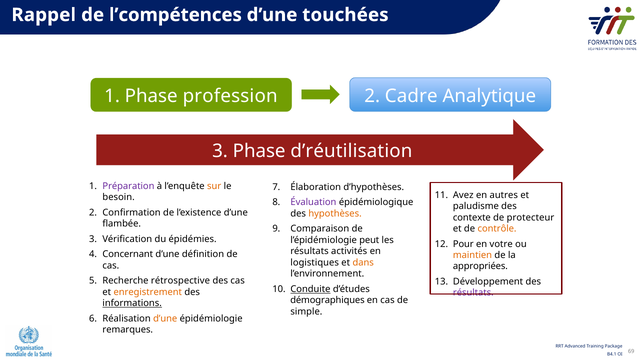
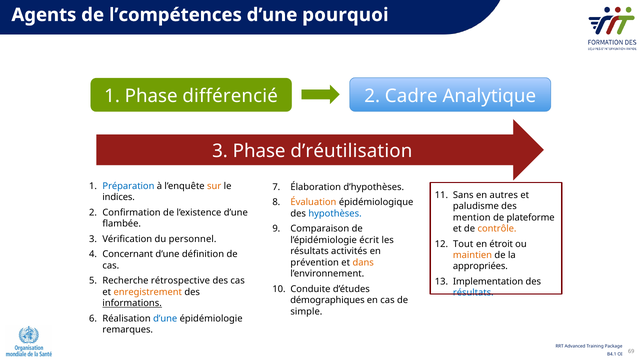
Rappel: Rappel -> Agents (44, 15)
touchées: touchées -> pourquoi (345, 15)
profession: profession -> différencié (230, 96)
Préparation colour: purple -> blue (128, 186)
Avez: Avez -> Sans (463, 195)
besoin: besoin -> indices (119, 197)
Évaluation colour: purple -> orange (313, 202)
hypothèses colour: orange -> blue (335, 214)
contexte: contexte -> mention (472, 218)
protecteur: protecteur -> plateforme (531, 218)
épidémies: épidémies -> personnel (193, 239)
peut: peut -> écrit (369, 240)
Pour: Pour -> Tout (463, 244)
votre: votre -> étroit (501, 244)
logistiques: logistiques -> prévention (315, 263)
Développement: Développement -> Implementation (488, 282)
Conduite underline: present -> none (310, 289)
résultats colour: purple -> blue (473, 293)
d’une colour: orange -> blue (165, 319)
